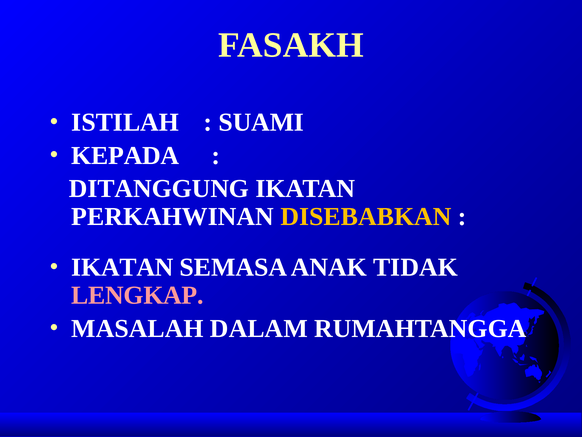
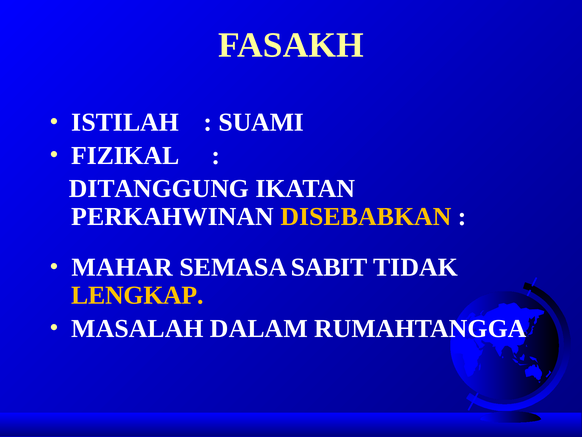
KEPADA: KEPADA -> FIZIKAL (125, 155)
IKATAN: IKATAN -> MAHAR (122, 267)
ANAK: ANAK -> SABIT (329, 267)
LENGKAP colour: pink -> yellow (137, 295)
